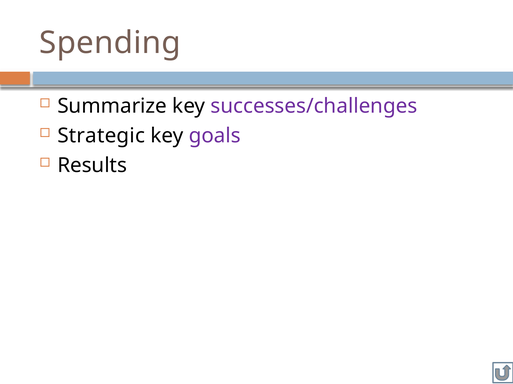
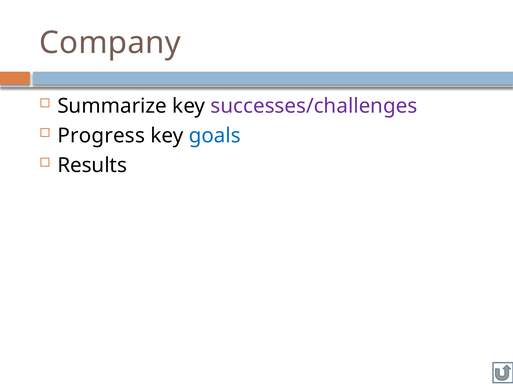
Spending: Spending -> Company (110, 43)
Strategic: Strategic -> Progress (101, 136)
goals colour: purple -> blue (215, 136)
